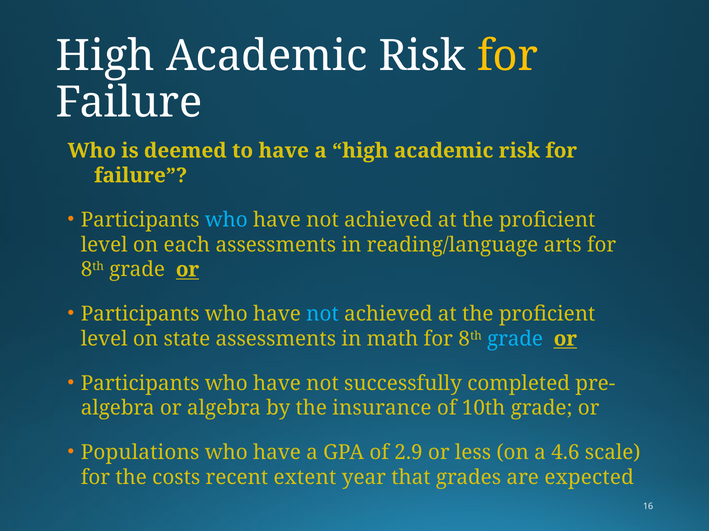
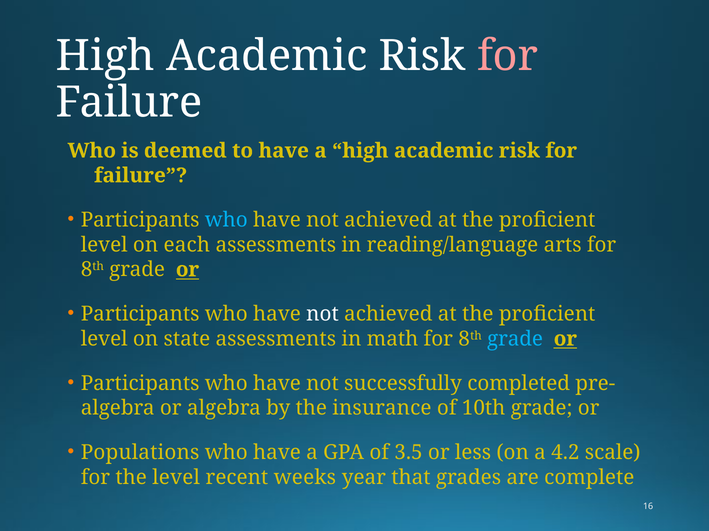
for colour: yellow -> pink (508, 56)
not colour: light blue -> white (323, 314)
2.9: 2.9 -> 3.5 (408, 453)
4.6: 4.6 -> 4.2 (565, 453)
the costs: costs -> level (176, 478)
extent: extent -> weeks (305, 478)
expected: expected -> complete (589, 478)
